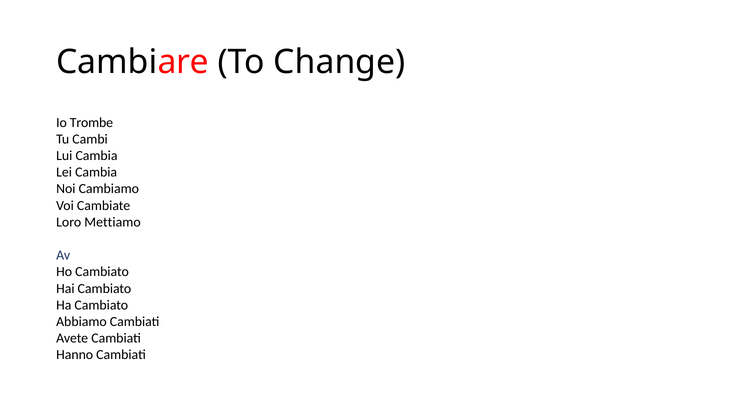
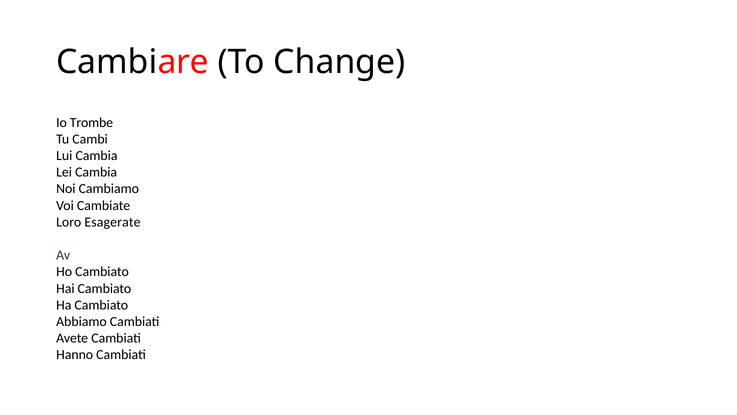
Mettiamo: Mettiamo -> Esagerate (112, 222)
